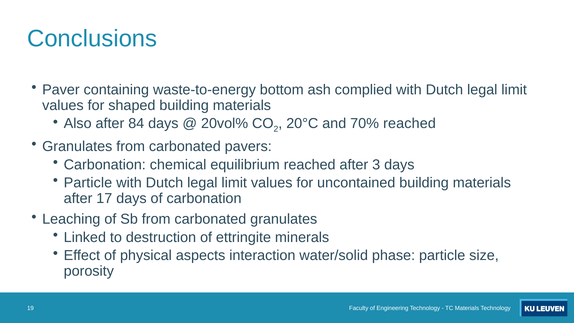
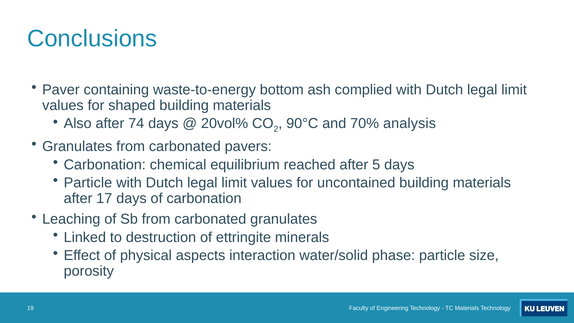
84: 84 -> 74 (136, 123)
20°C: 20°C -> 90°C (302, 123)
70% reached: reached -> analysis (410, 123)
3: 3 -> 5 (376, 165)
